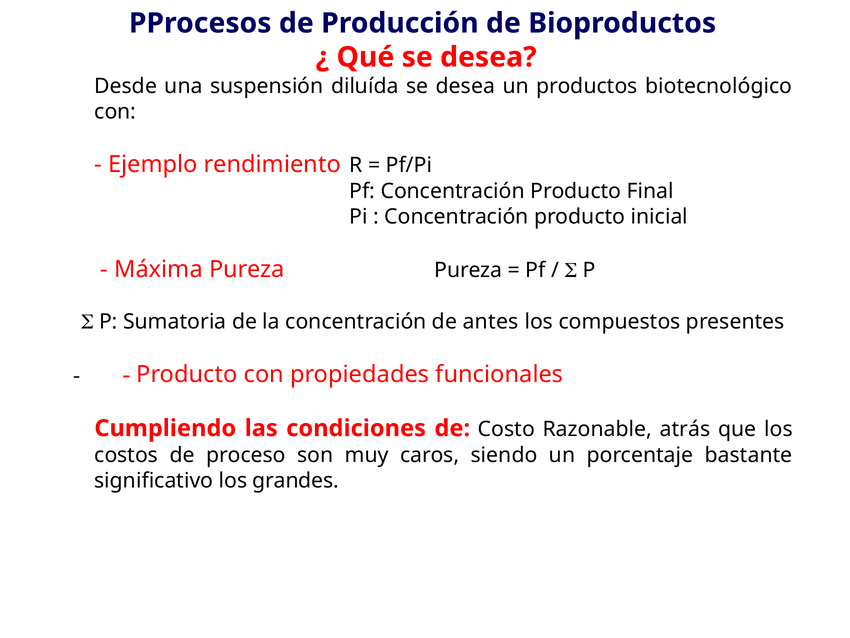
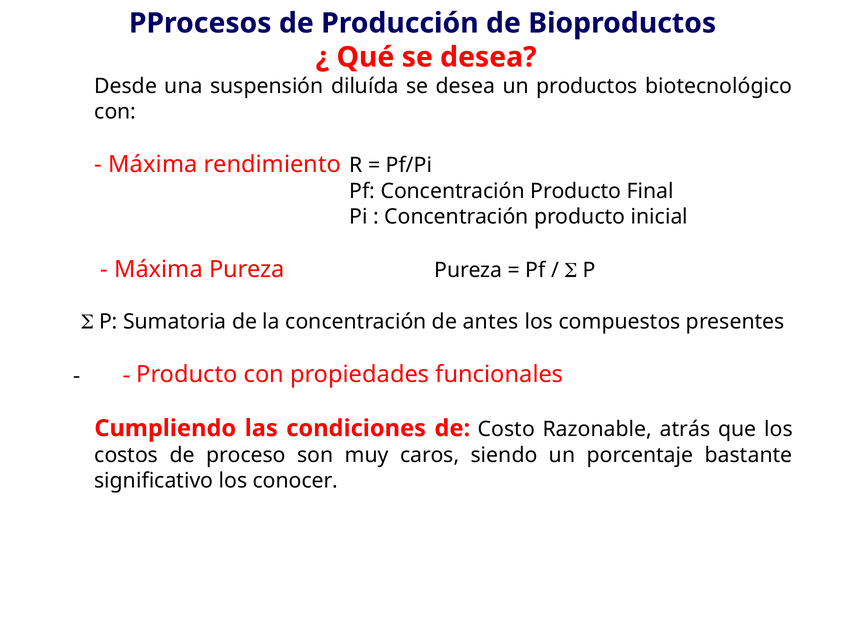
Ejemplo: Ejemplo -> Máxima (153, 164)
grandes: grandes -> conocer (295, 480)
